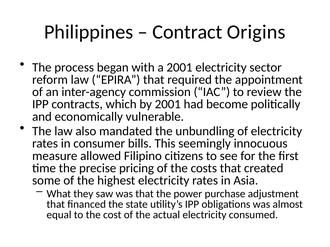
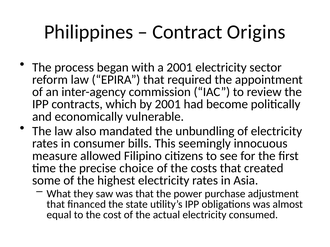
pricing: pricing -> choice (136, 168)
